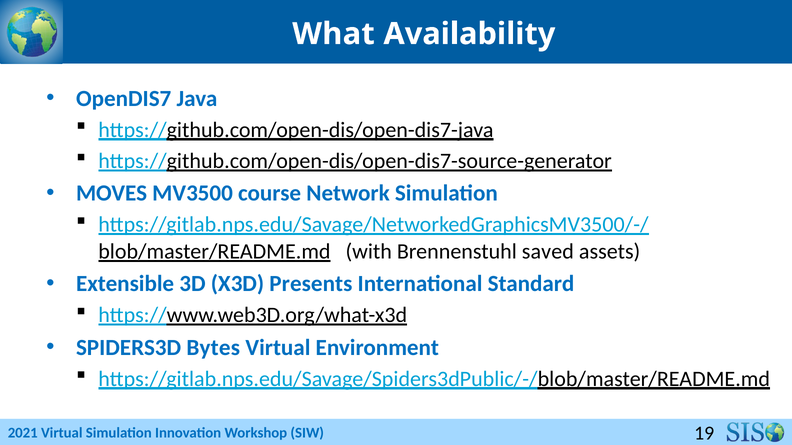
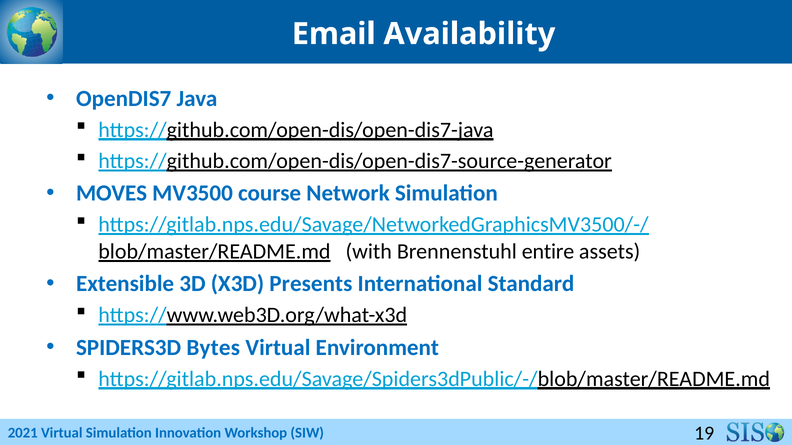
What: What -> Email (334, 34)
saved: saved -> entire (548, 252)
